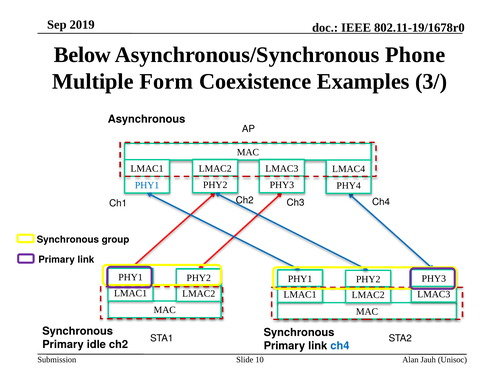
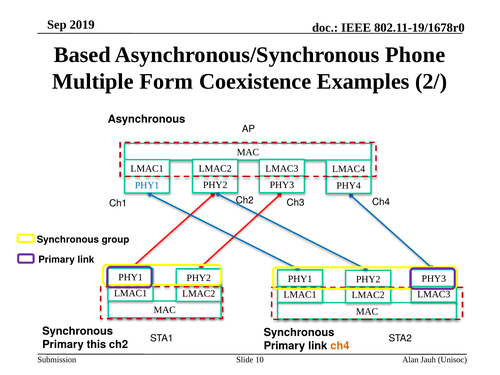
Below: Below -> Based (82, 55)
3/: 3/ -> 2/ (431, 82)
idle: idle -> this (96, 345)
ch4 colour: blue -> orange (340, 346)
